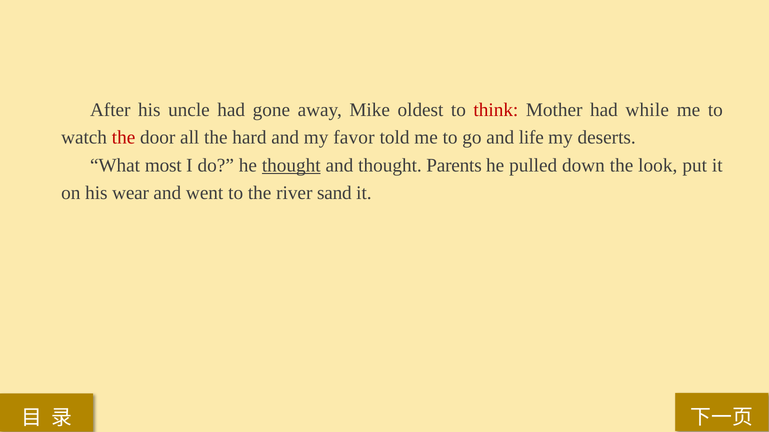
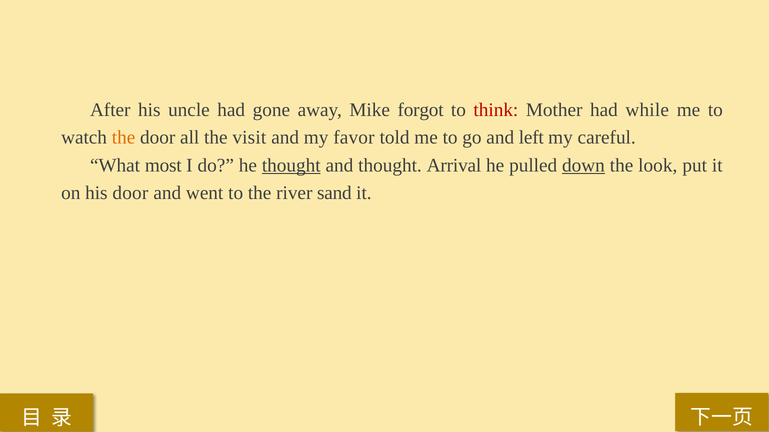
oldest: oldest -> forgot (421, 110)
the colour: red -> orange (124, 138)
hard: hard -> visit (249, 138)
life: life -> left (531, 138)
deserts: deserts -> careful (607, 138)
Parents: Parents -> Arrival (454, 165)
down underline: none -> present (583, 165)
his wear: wear -> door (130, 193)
